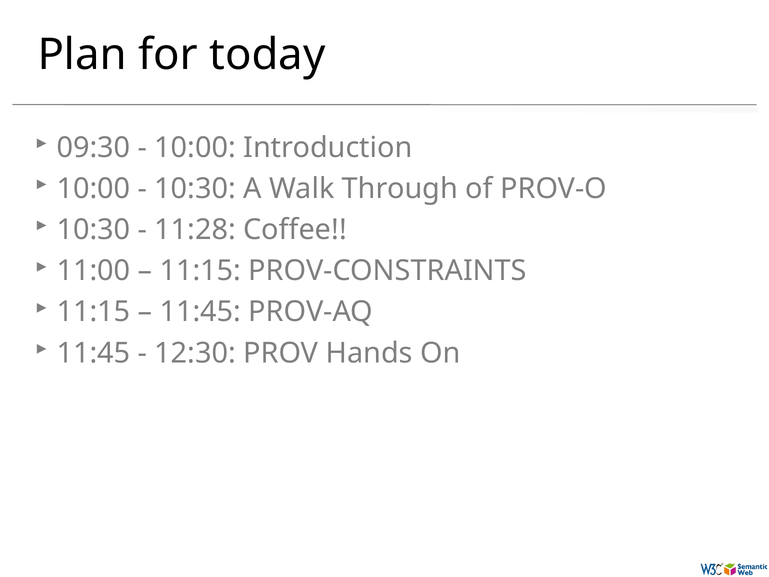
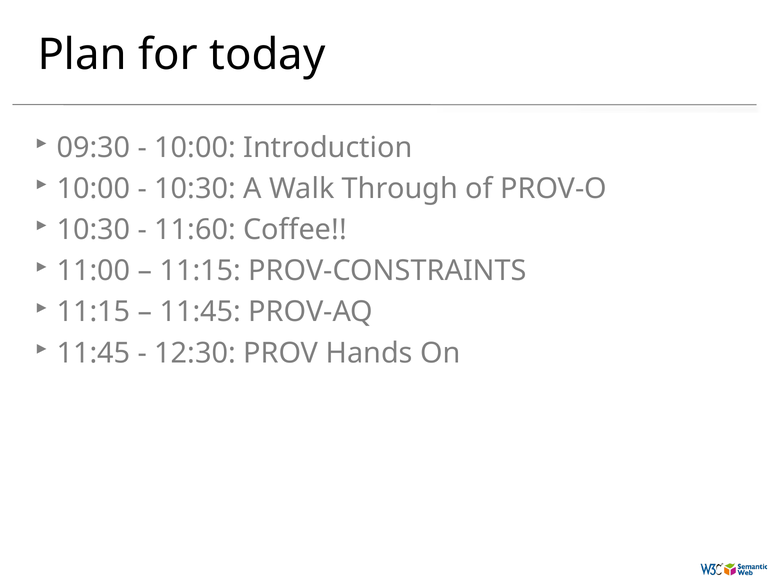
11:28: 11:28 -> 11:60 (195, 230)
